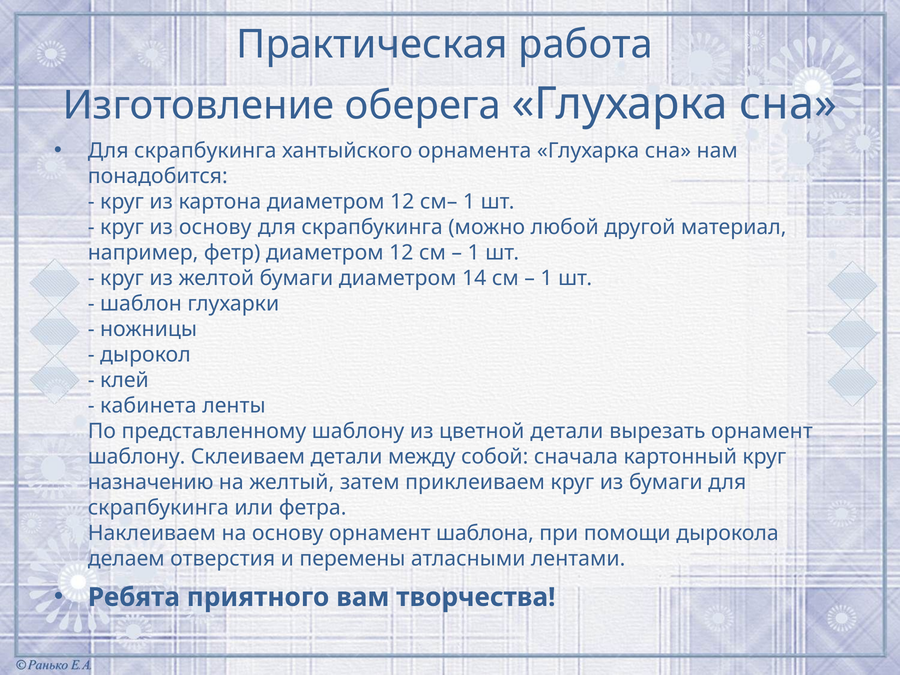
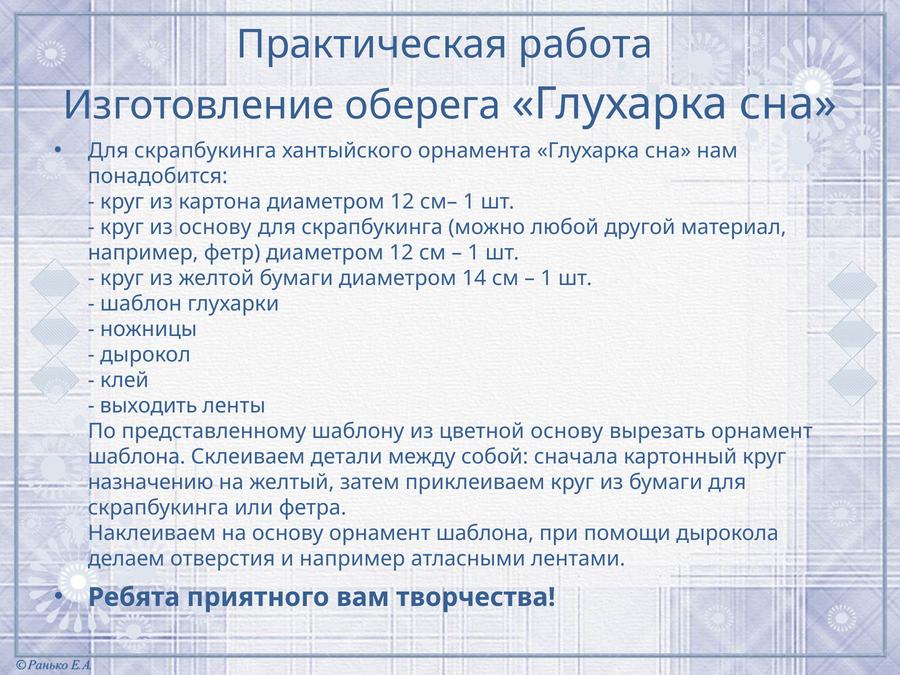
кабинета: кабинета -> выходить (149, 406)
цветной детали: детали -> основу (567, 431)
шаблону: шаблону -> шаблона (137, 457)
и перемены: перемены -> например (352, 559)
